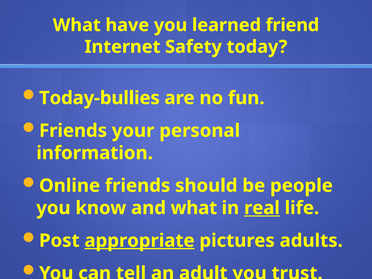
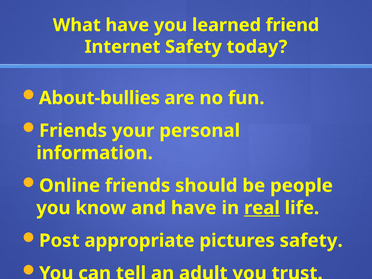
Today-bullies: Today-bullies -> About-bullies (99, 98)
and what: what -> have (194, 208)
appropriate underline: present -> none (139, 241)
pictures adults: adults -> safety (311, 241)
